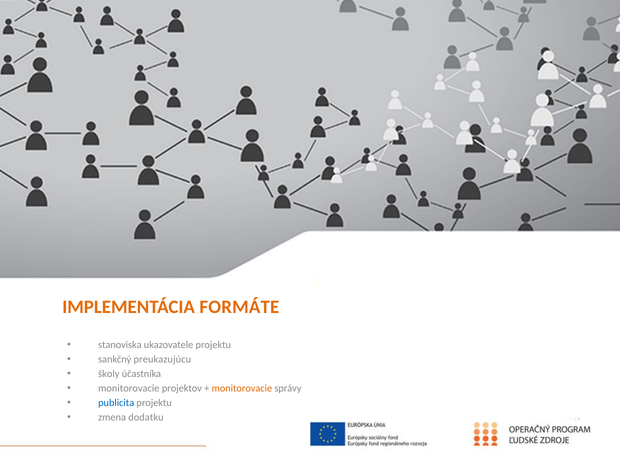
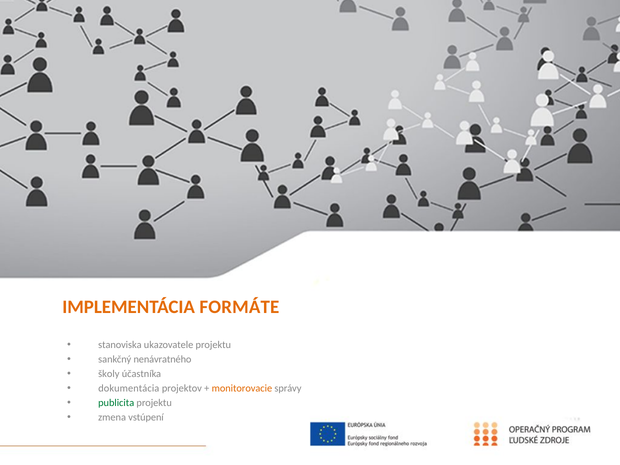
preukazujúcu: preukazujúcu -> nenávratného (162, 360)
monitorovacie: monitorovacie -> dokumentácia (129, 388)
publicita colour: blue -> green (116, 403)
dodatku: dodatku -> vstúpení (146, 417)
